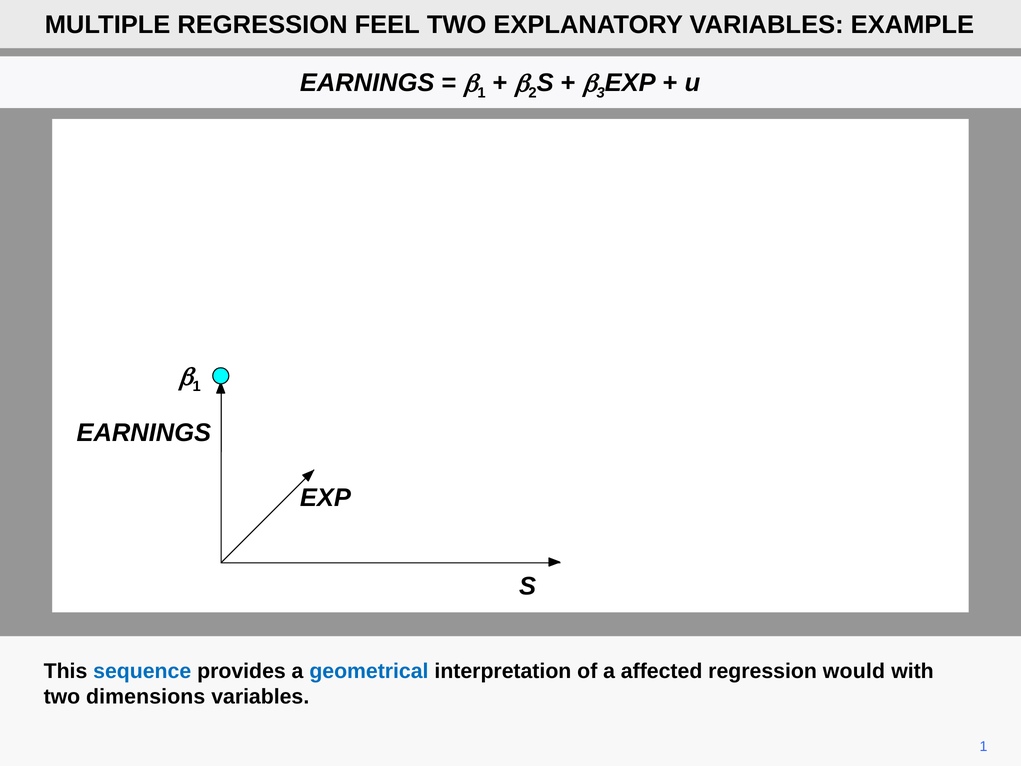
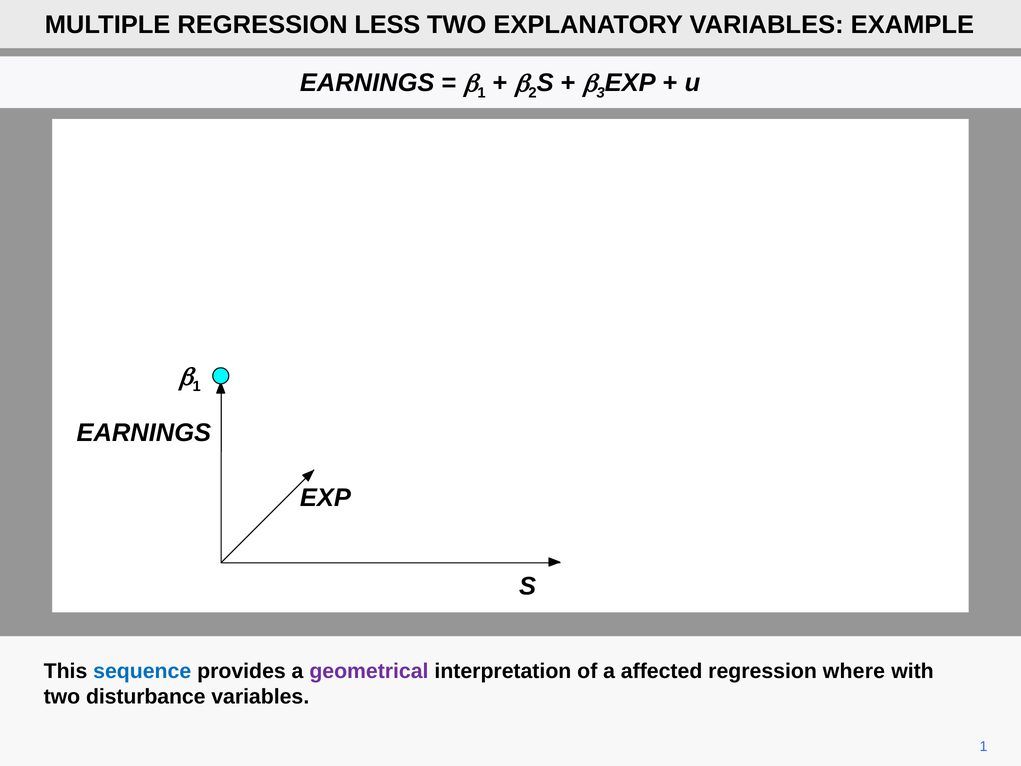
FEEL: FEEL -> LESS (387, 25)
geometrical colour: blue -> purple (369, 671)
would: would -> where (854, 671)
dimensions: dimensions -> disturbance (146, 696)
